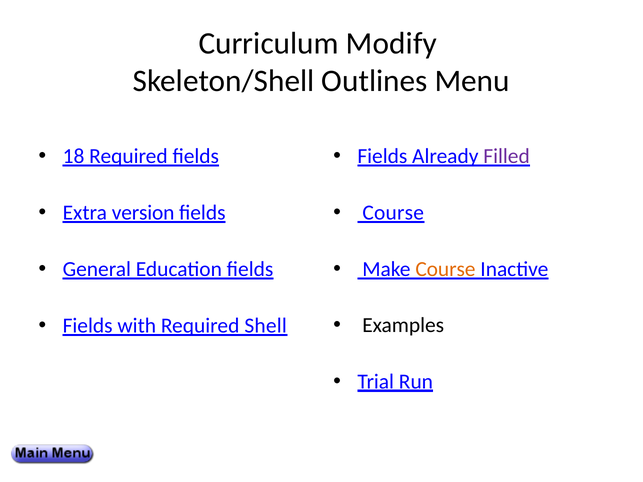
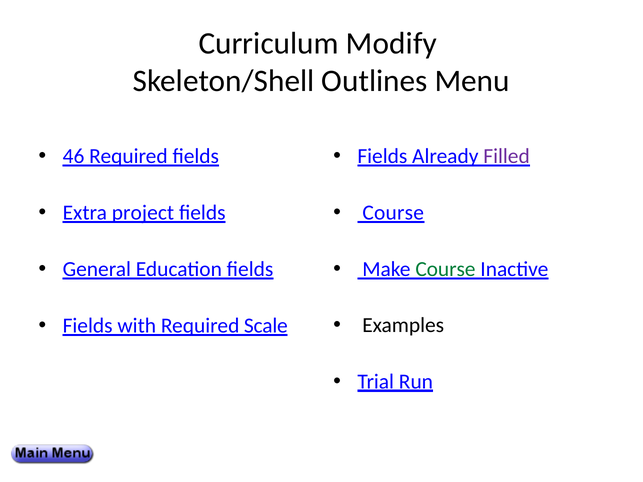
18: 18 -> 46 (74, 156)
version: version -> project (143, 213)
Course colour: orange -> green (445, 269)
Shell: Shell -> Scale (266, 326)
